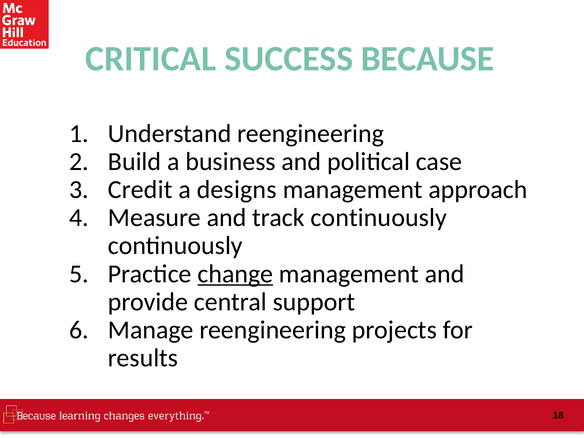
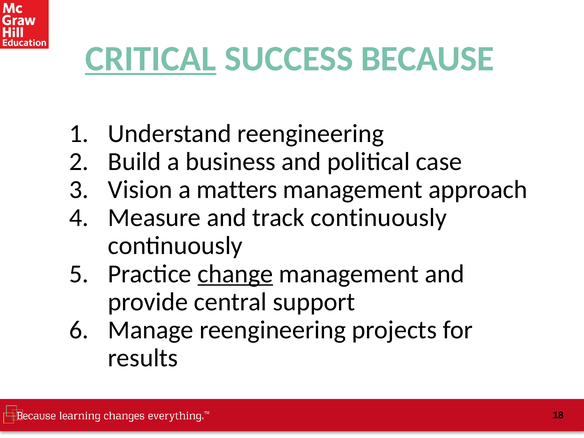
CRITICAL underline: none -> present (151, 59)
Credit: Credit -> Vision (140, 190)
designs: designs -> matters (237, 190)
